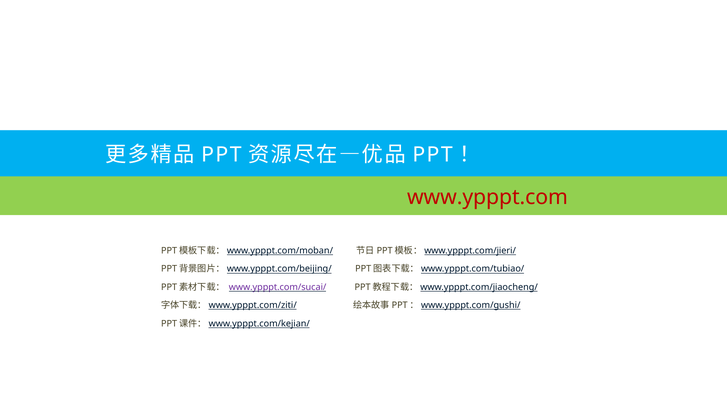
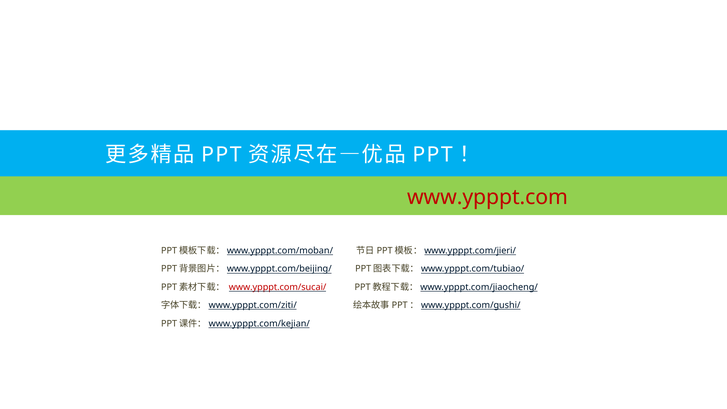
www.ypppt.com/sucai/ colour: purple -> red (278, 287)
